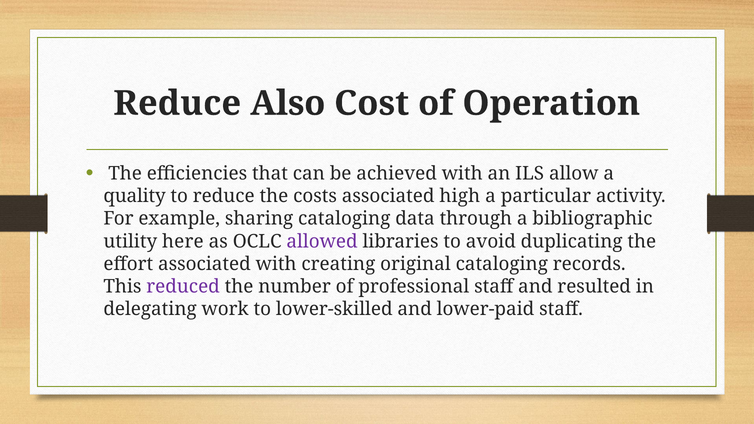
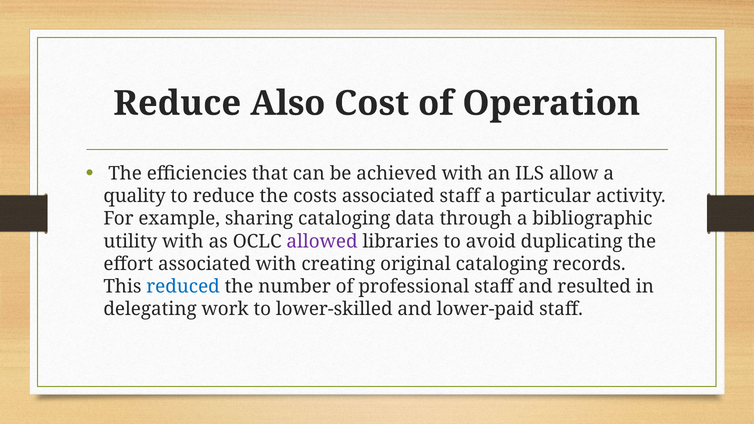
associated high: high -> staff (460, 196)
utility here: here -> with (183, 241)
reduced colour: purple -> blue (183, 287)
